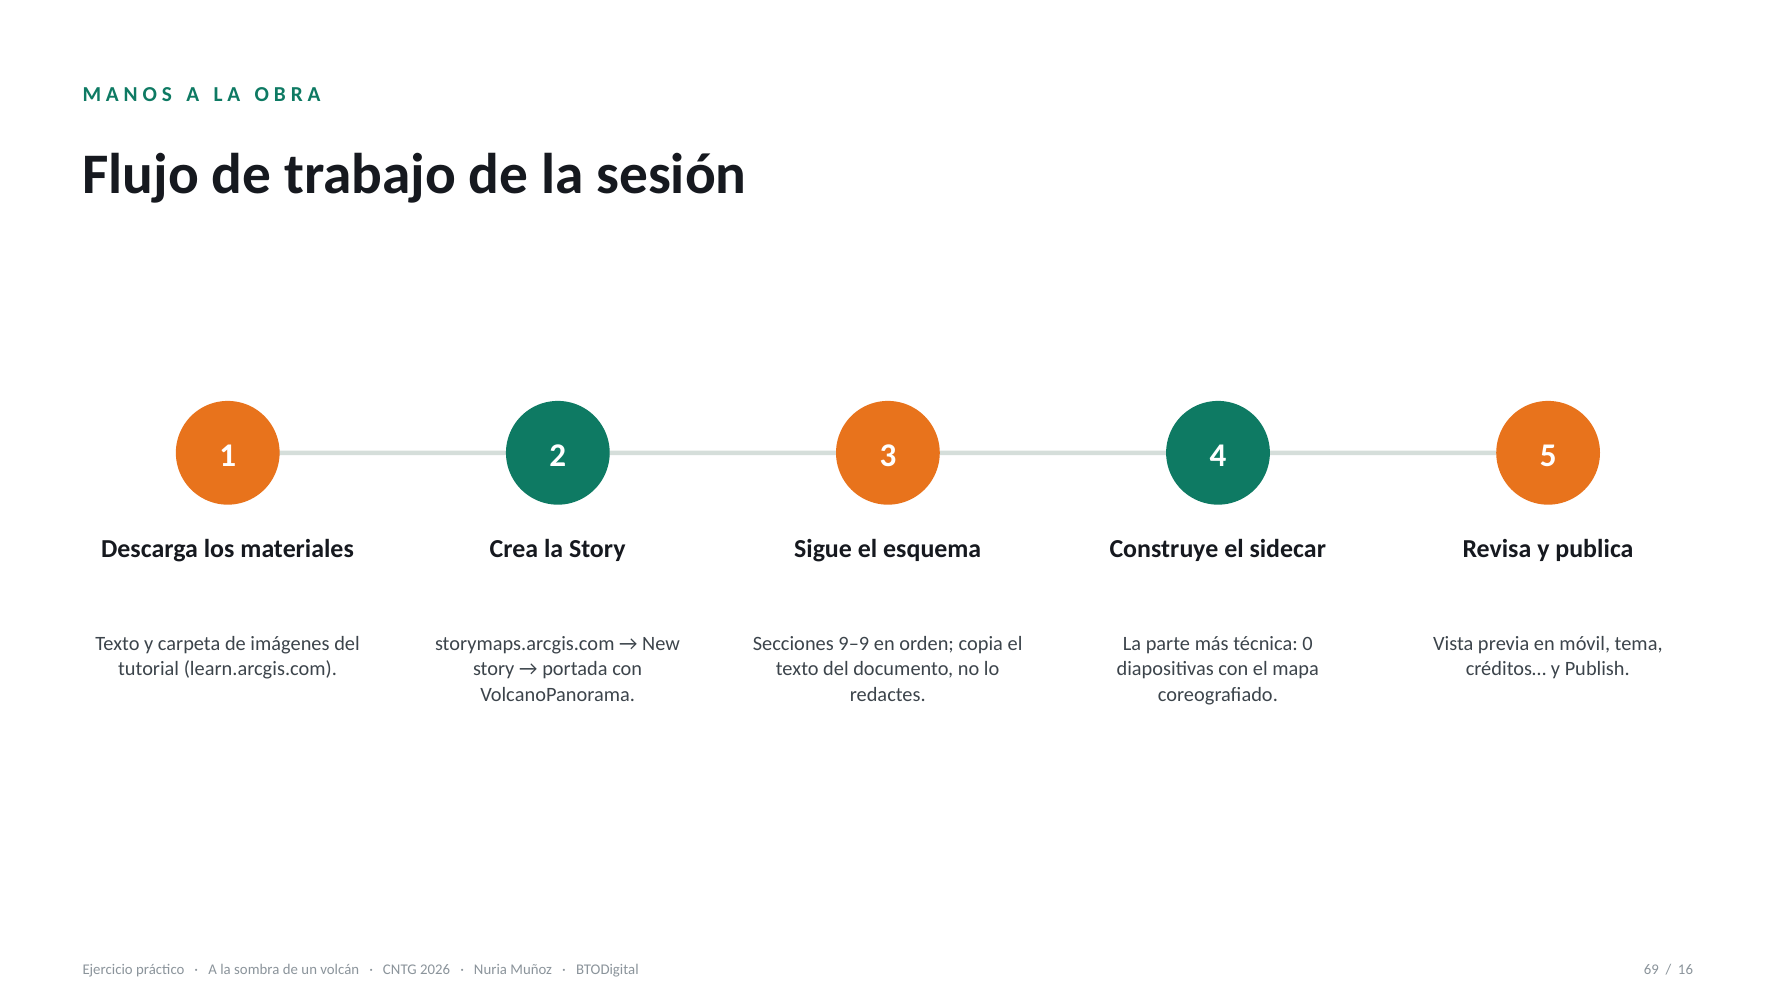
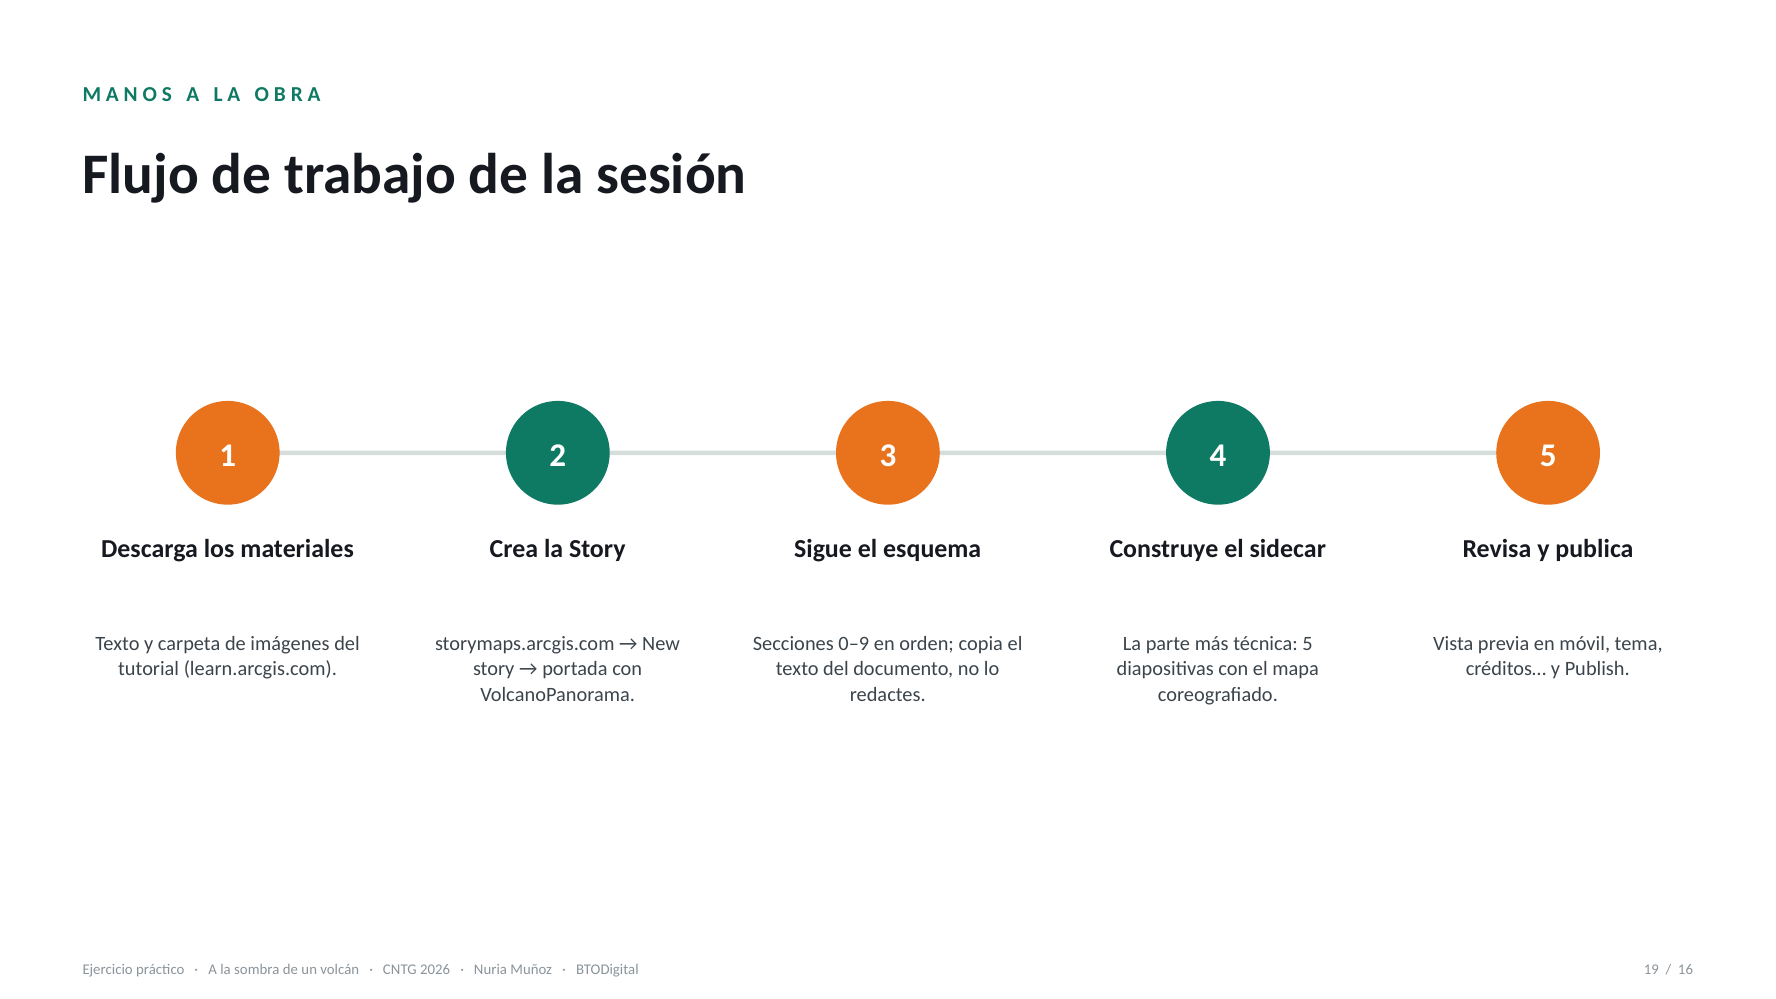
9–9: 9–9 -> 0–9 (854, 643)
técnica 0: 0 -> 5 (1308, 643)
69: 69 -> 19 (1651, 969)
